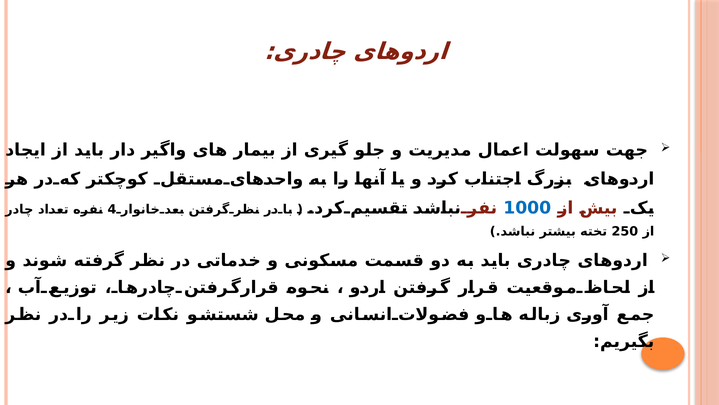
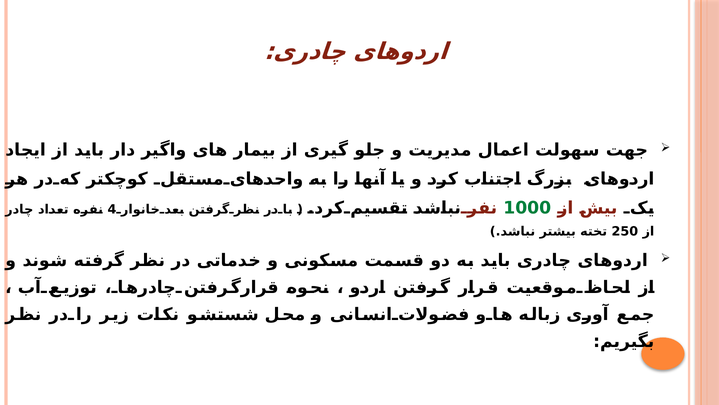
1000 colour: blue -> green (527, 208)
